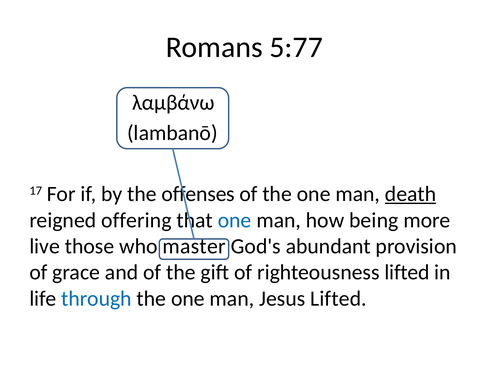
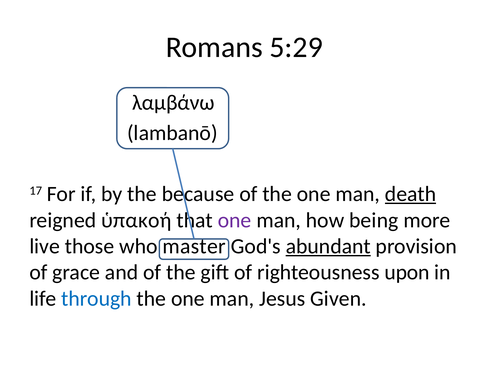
5:77: 5:77 -> 5:29 (296, 47)
offenses: offenses -> because (198, 194)
offering: offering -> ὑπακοή (136, 220)
one colour: blue -> purple (235, 220)
abundant underline: none -> present (328, 246)
righteousness lifted: lifted -> upon (407, 272)
Jesus Lifted: Lifted -> Given (338, 298)
